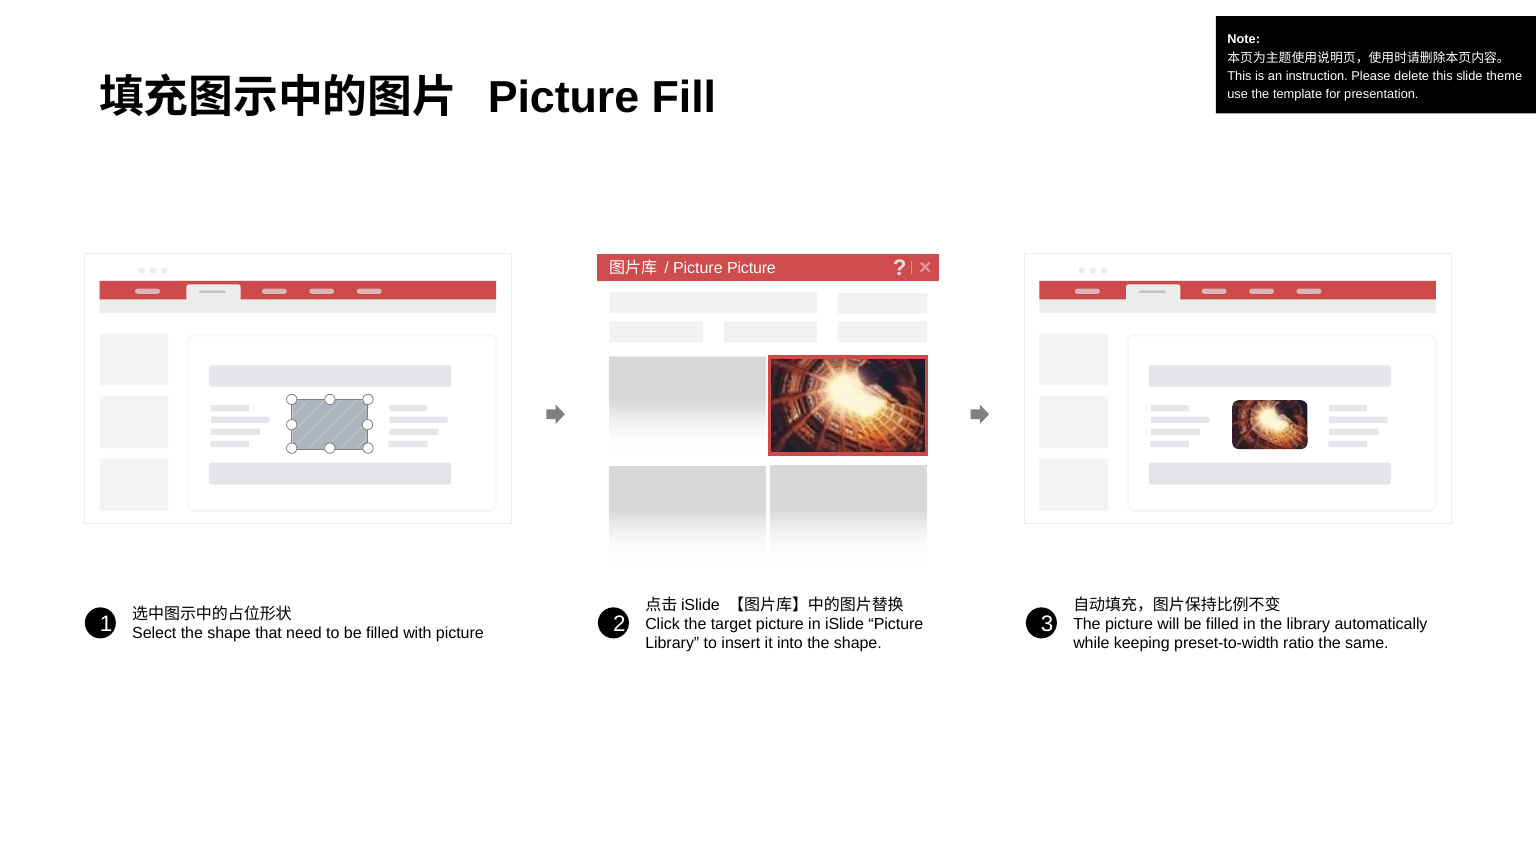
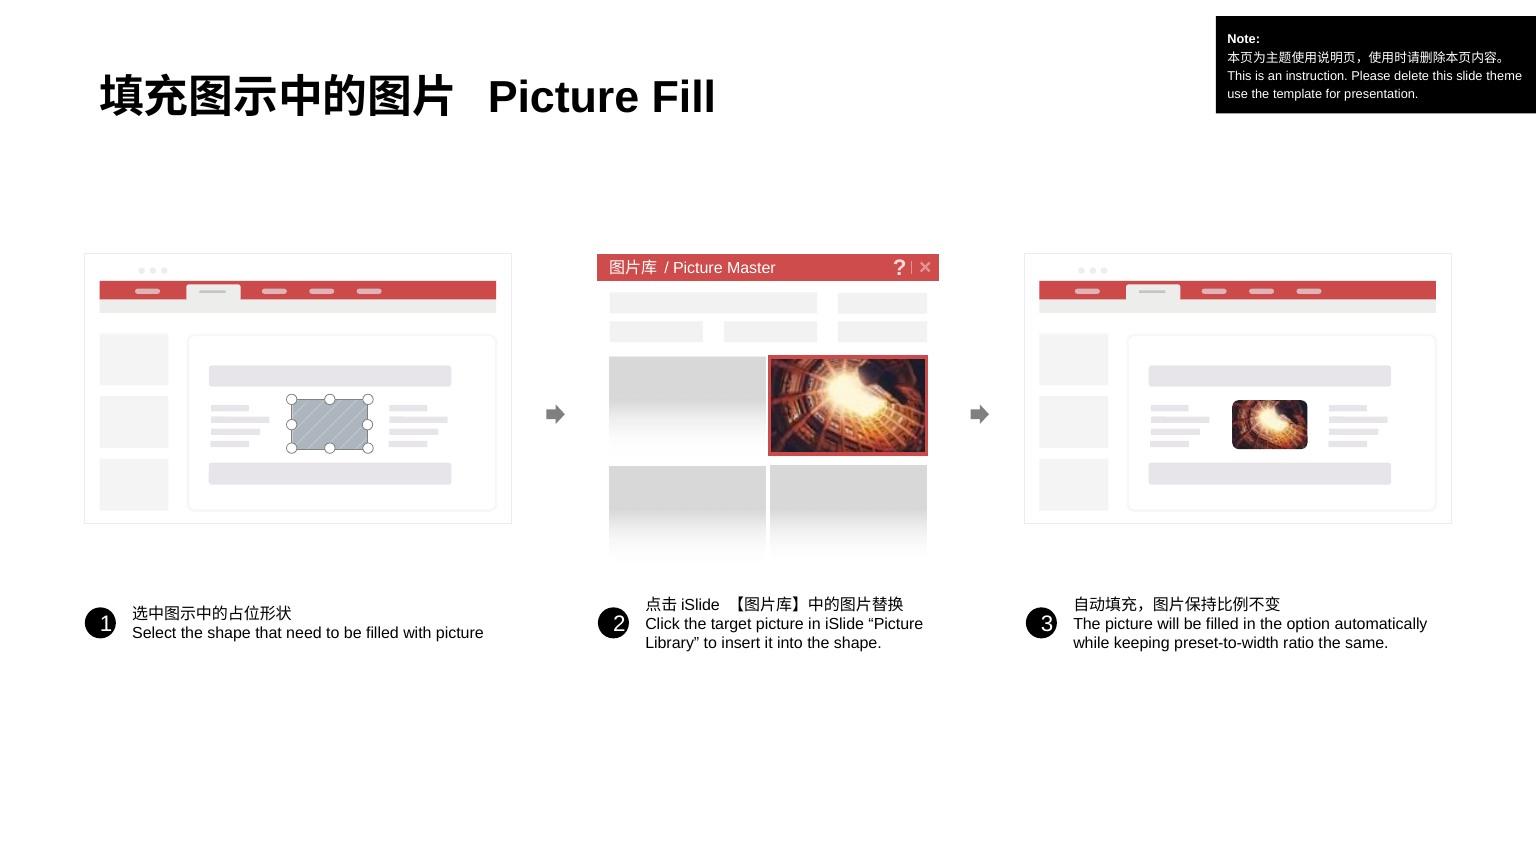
Picture Picture: Picture -> Master (751, 268)
the library: library -> option (1308, 624)
